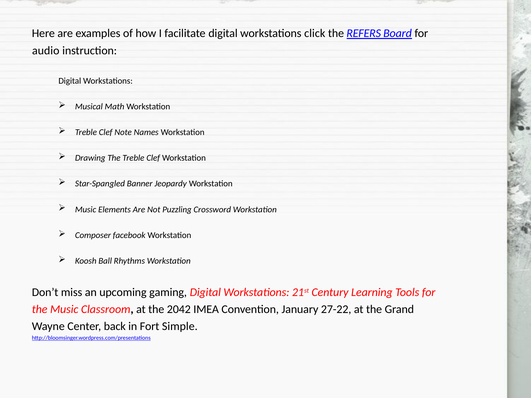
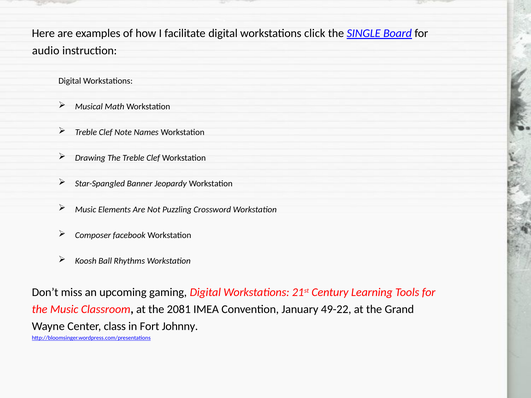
REFERS: REFERS -> SINGLE (364, 33)
2042: 2042 -> 2081 (179, 309)
27-22: 27-22 -> 49-22 (336, 309)
back: back -> class (115, 326)
Simple: Simple -> Johnny (180, 326)
